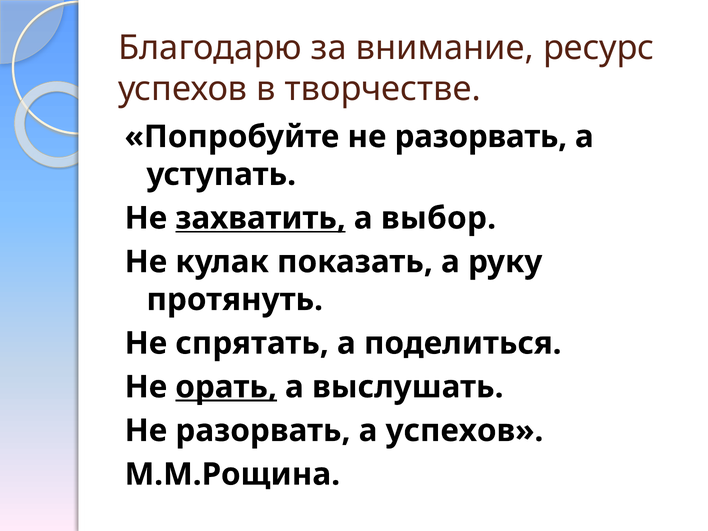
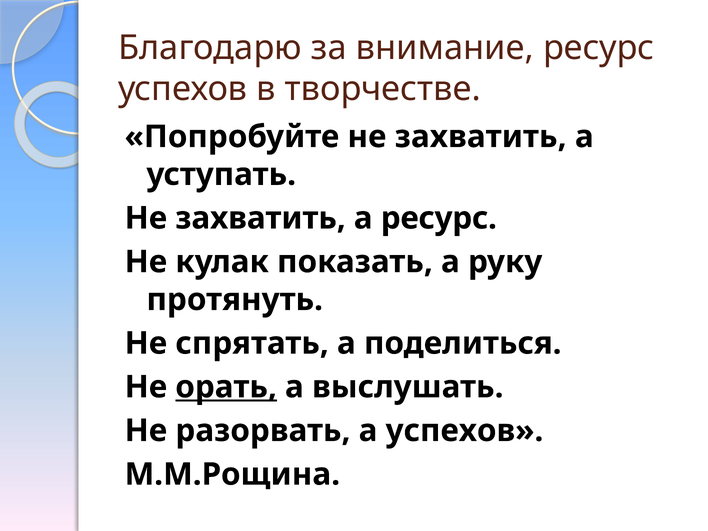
Попробуйте не разорвать: разорвать -> захватить (481, 137)
захватить underline: present -> none (261, 218)
а выбор: выбор -> ресурс (439, 218)
